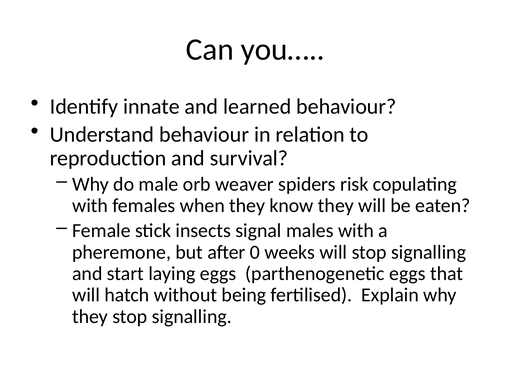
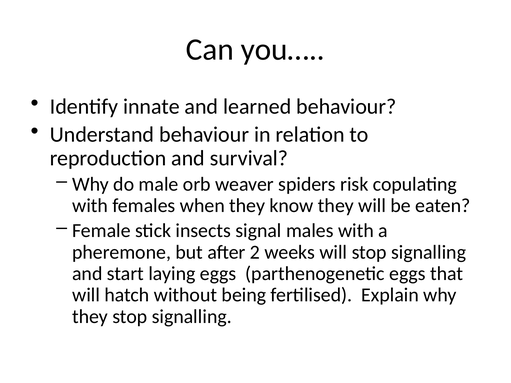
0: 0 -> 2 (255, 252)
